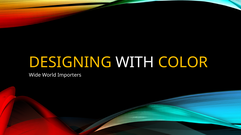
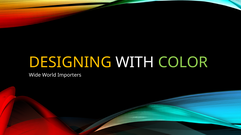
COLOR colour: yellow -> light green (183, 63)
